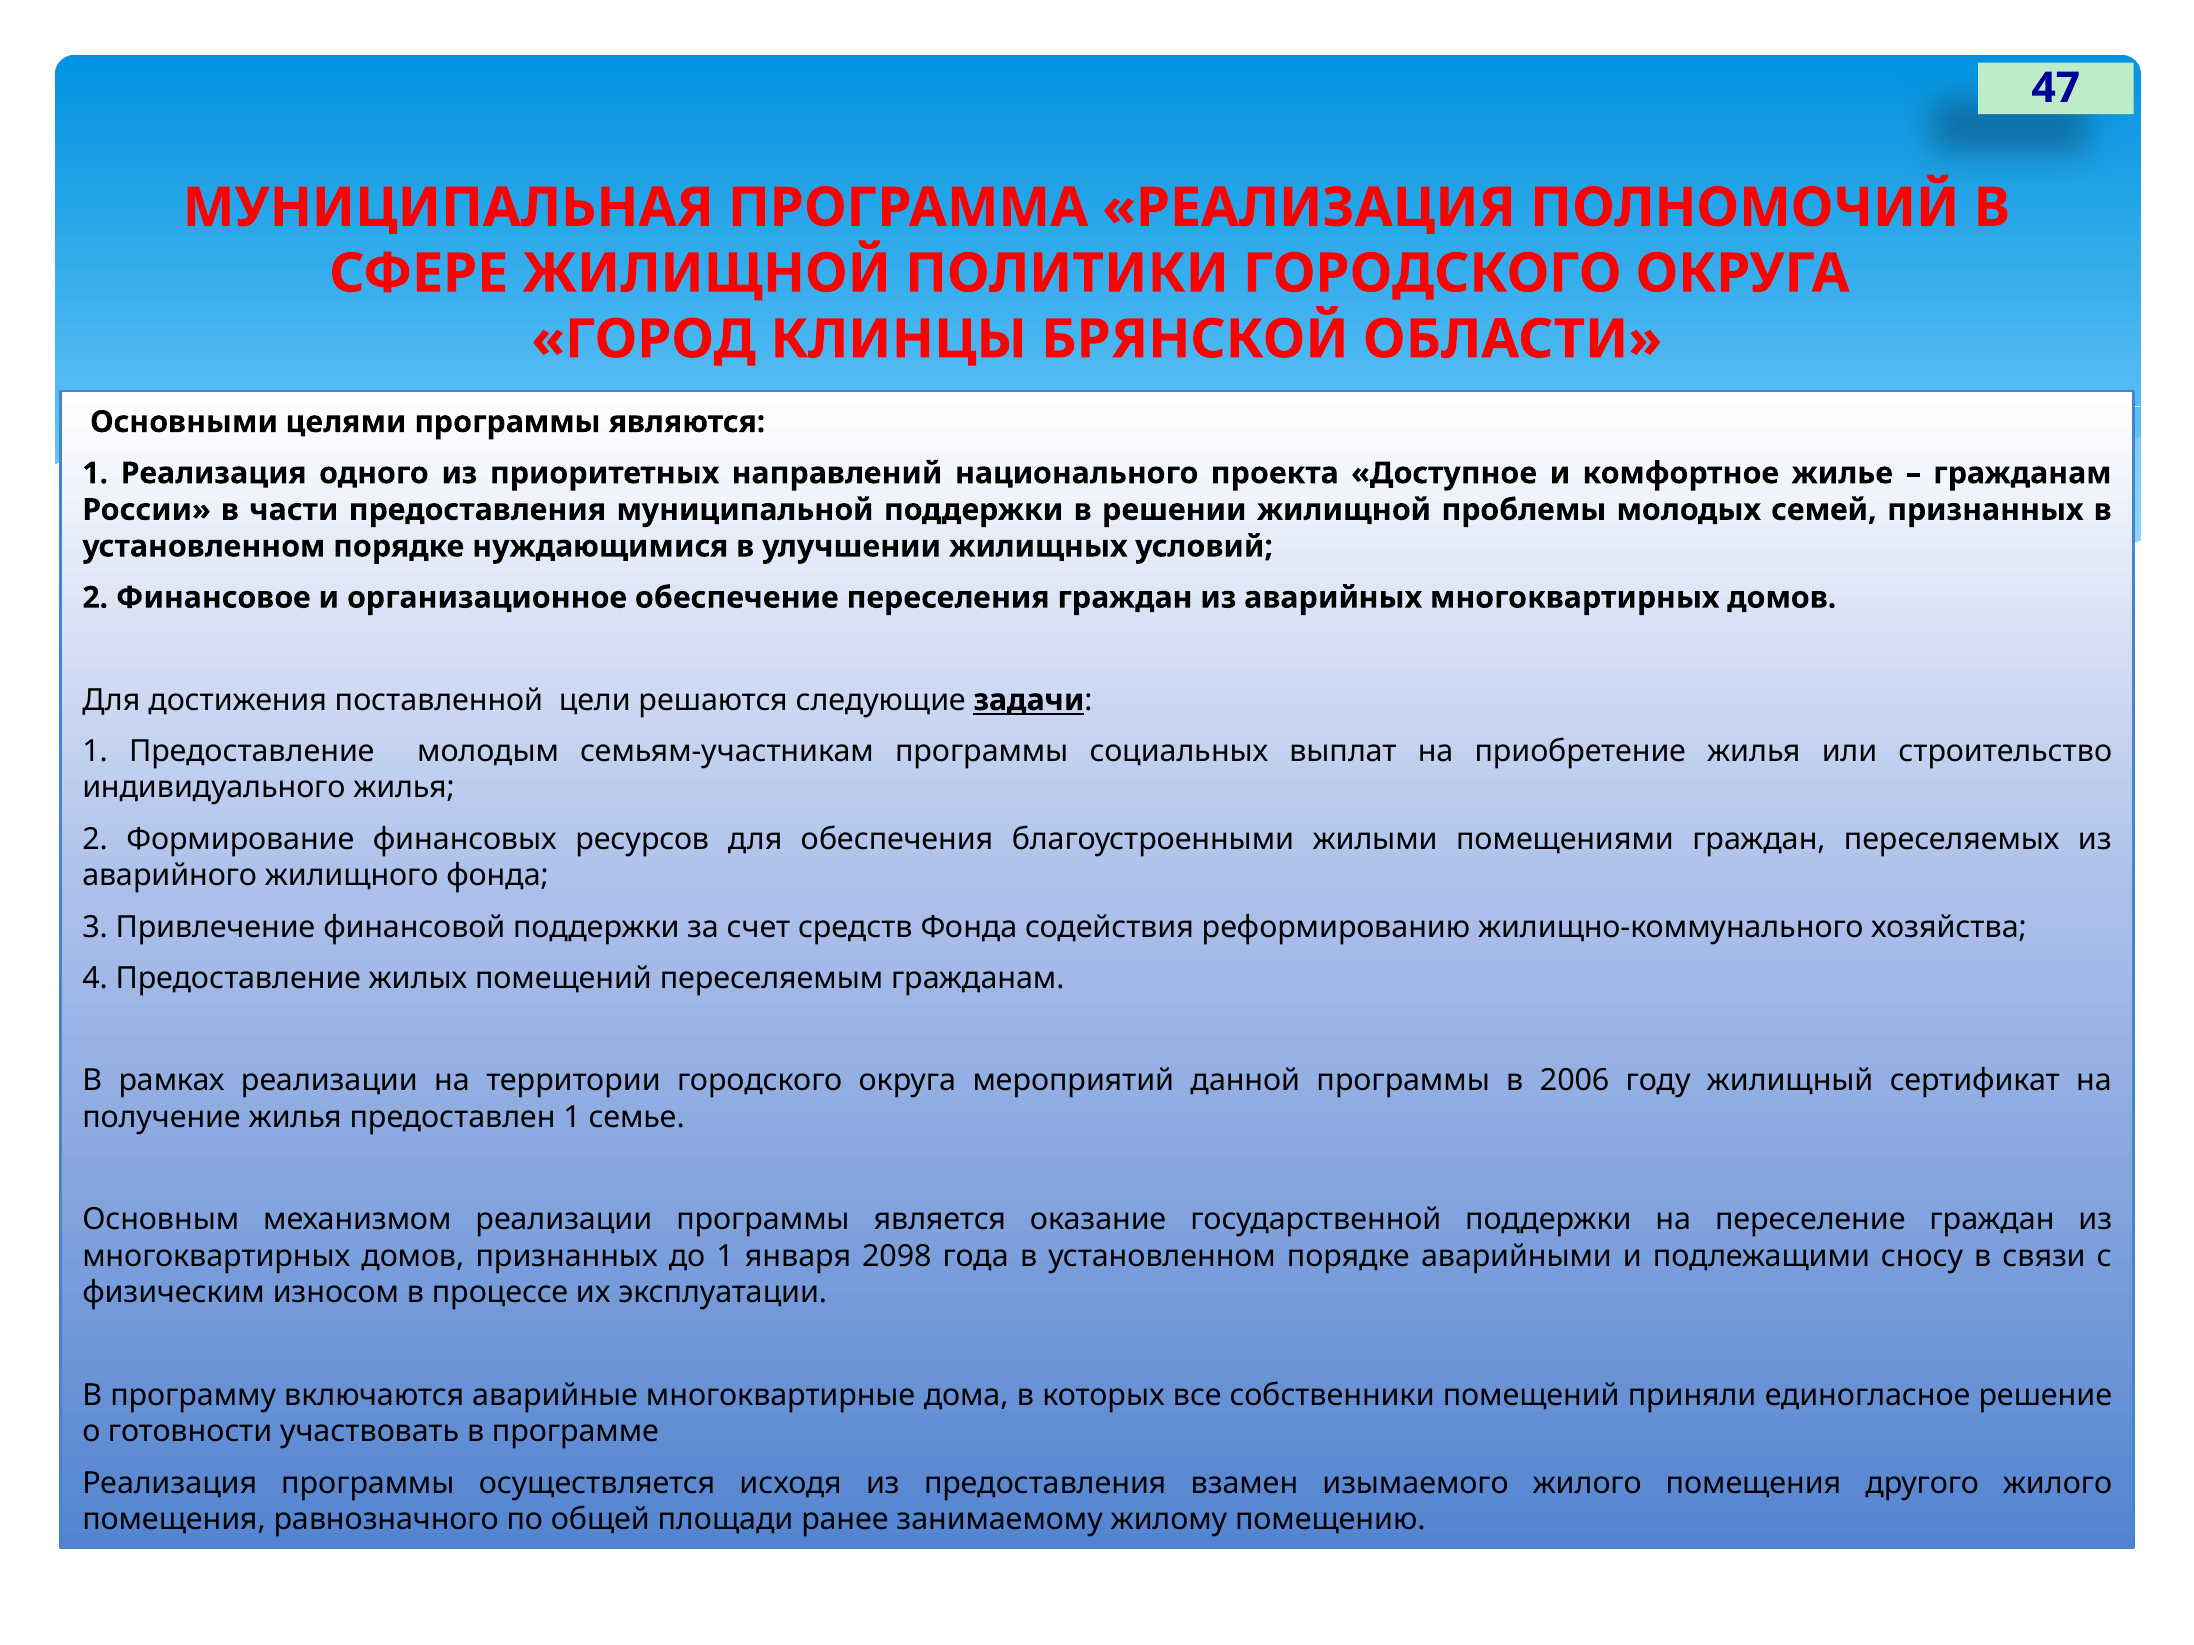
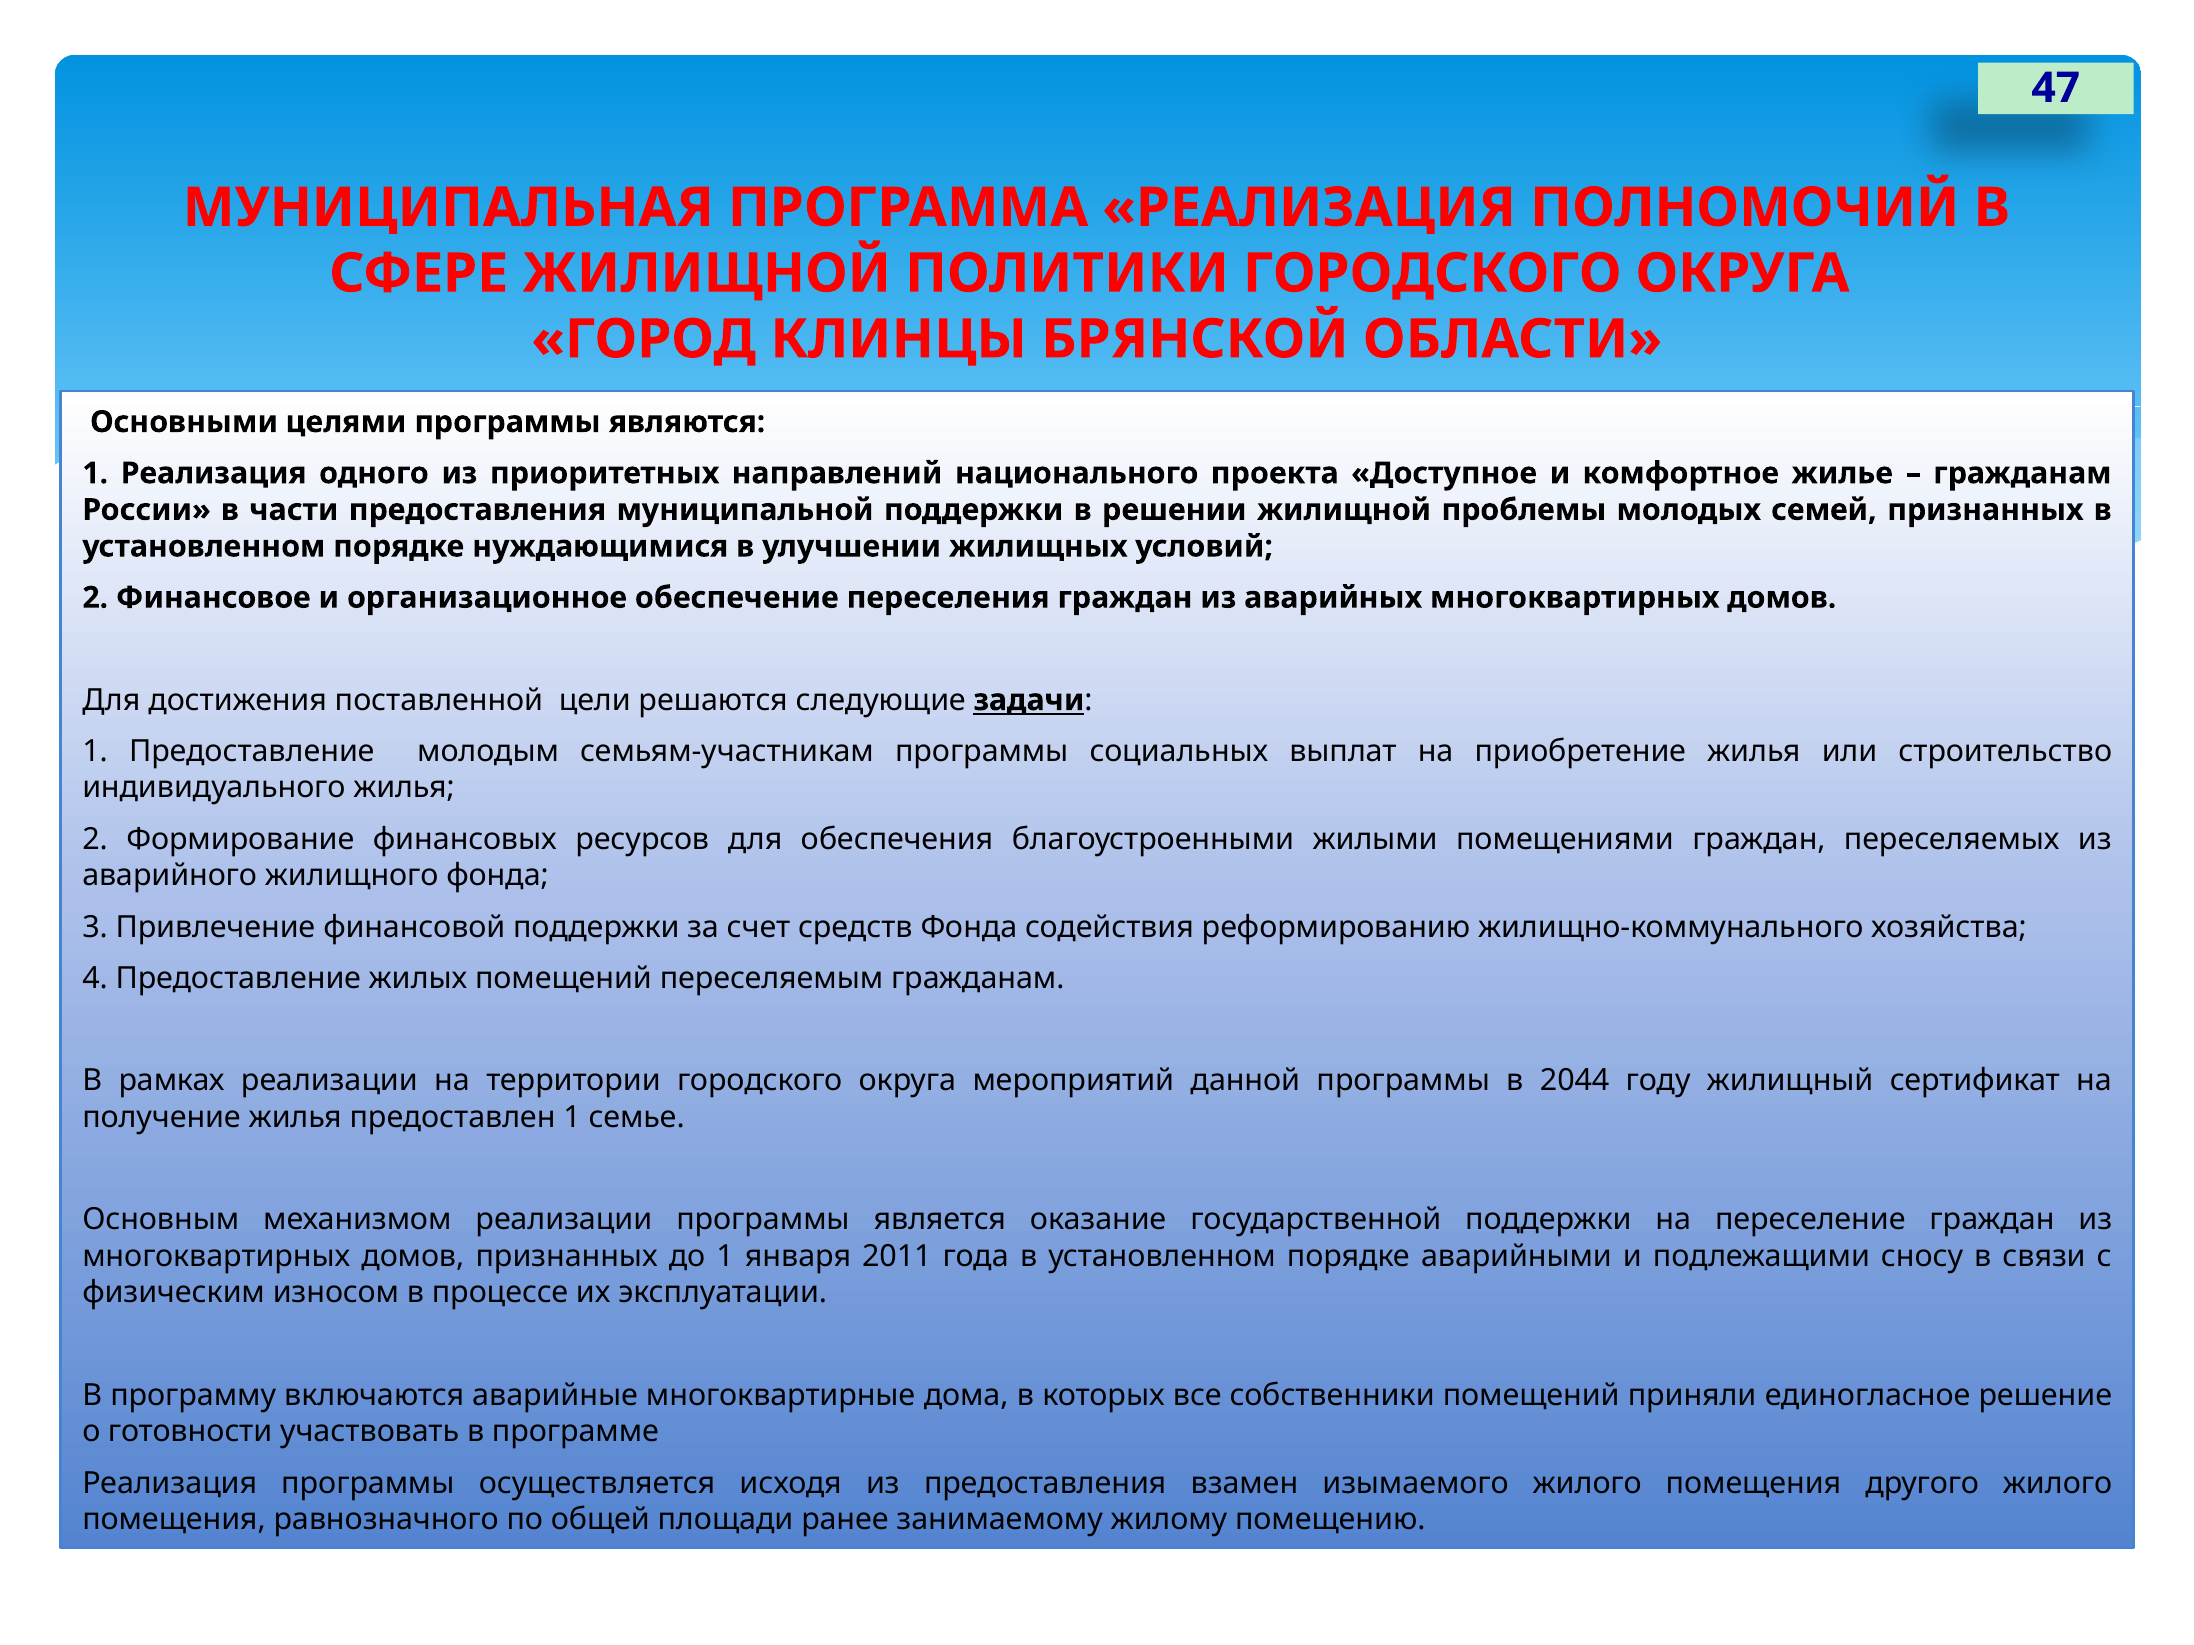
2006: 2006 -> 2044 (1575, 1081)
2098: 2098 -> 2011 (897, 1257)
